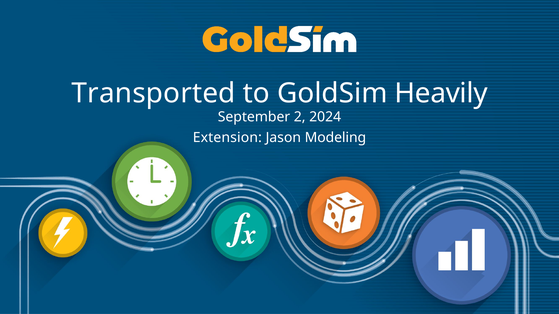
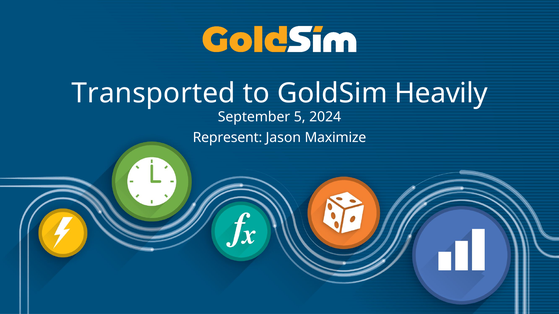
2: 2 -> 5 (300, 117)
Extension: Extension -> Represent (227, 138)
Modeling: Modeling -> Maximize (335, 138)
